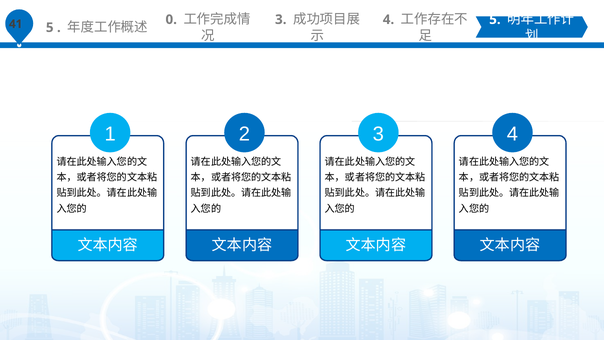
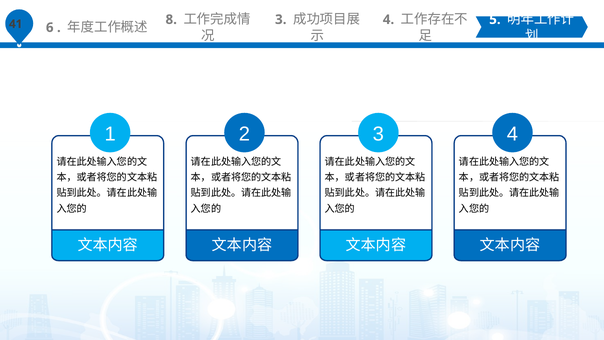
5: 5 -> 6 (50, 28)
0: 0 -> 8 (171, 20)
